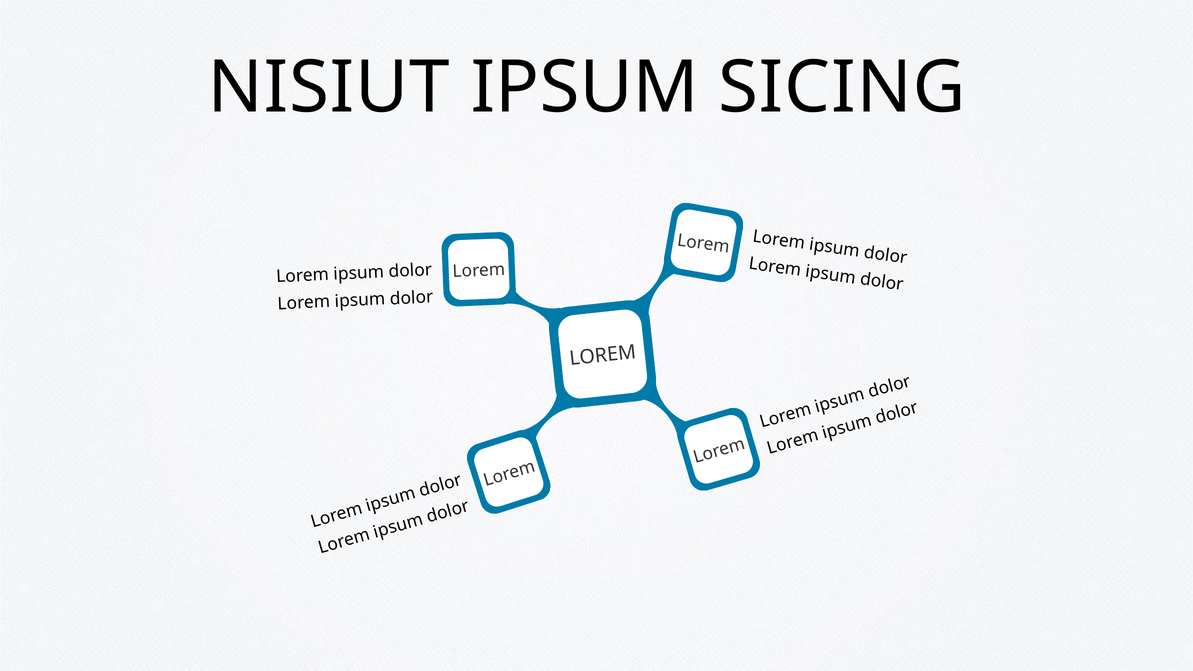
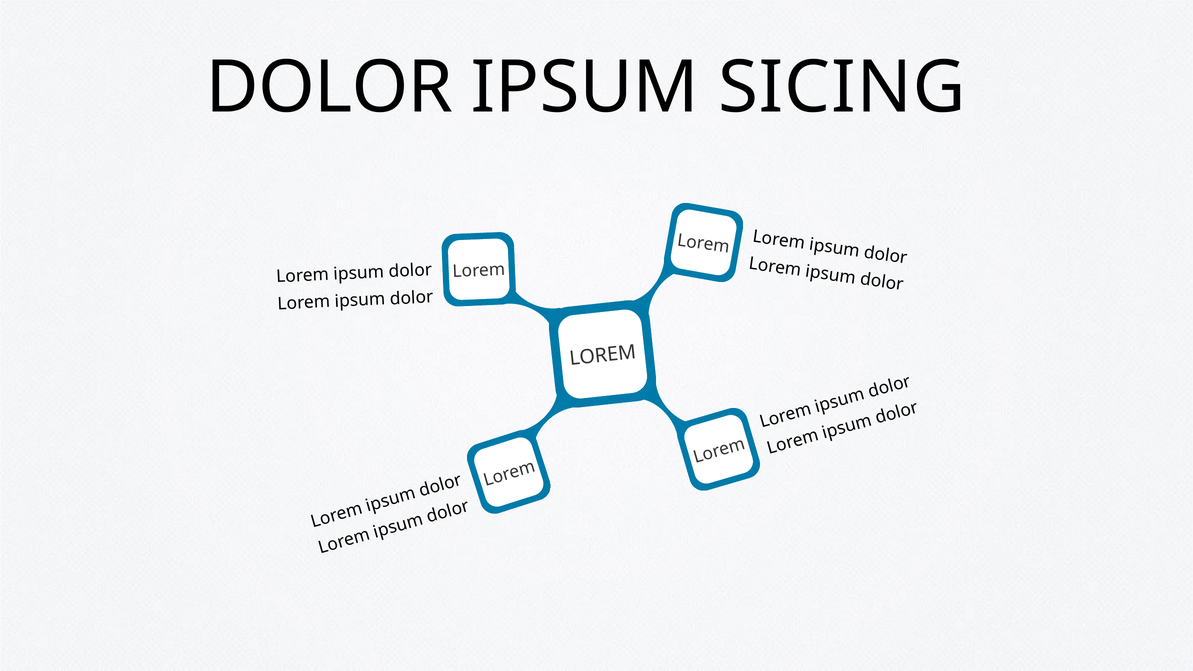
NISIUT: NISIUT -> DOLOR (330, 88)
